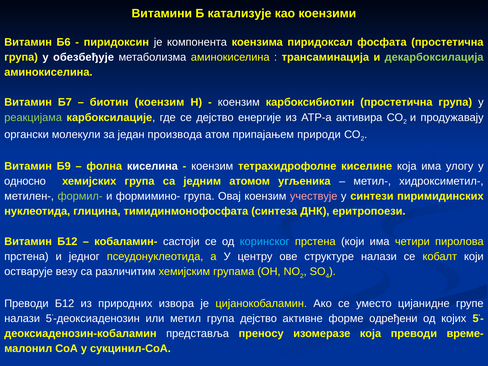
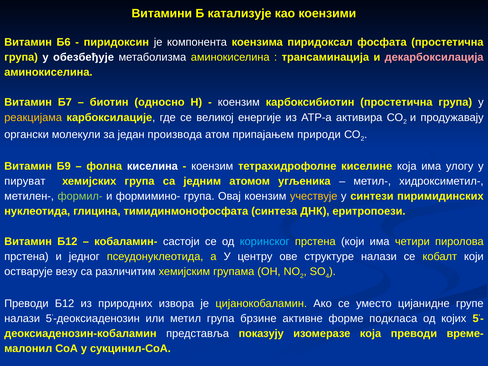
декарбоксилација colour: light green -> pink (434, 57)
биотин коензим: коензим -> односно (160, 102)
реакцијама colour: light green -> yellow (33, 117)
се дејство: дејство -> великој (215, 117)
односно: односно -> пируват (25, 181)
учествује colour: pink -> yellow (314, 196)
група дејство: дејство -> брзине (258, 318)
одређени: одређени -> подкласа (393, 318)
преносу: преносу -> показују (261, 334)
